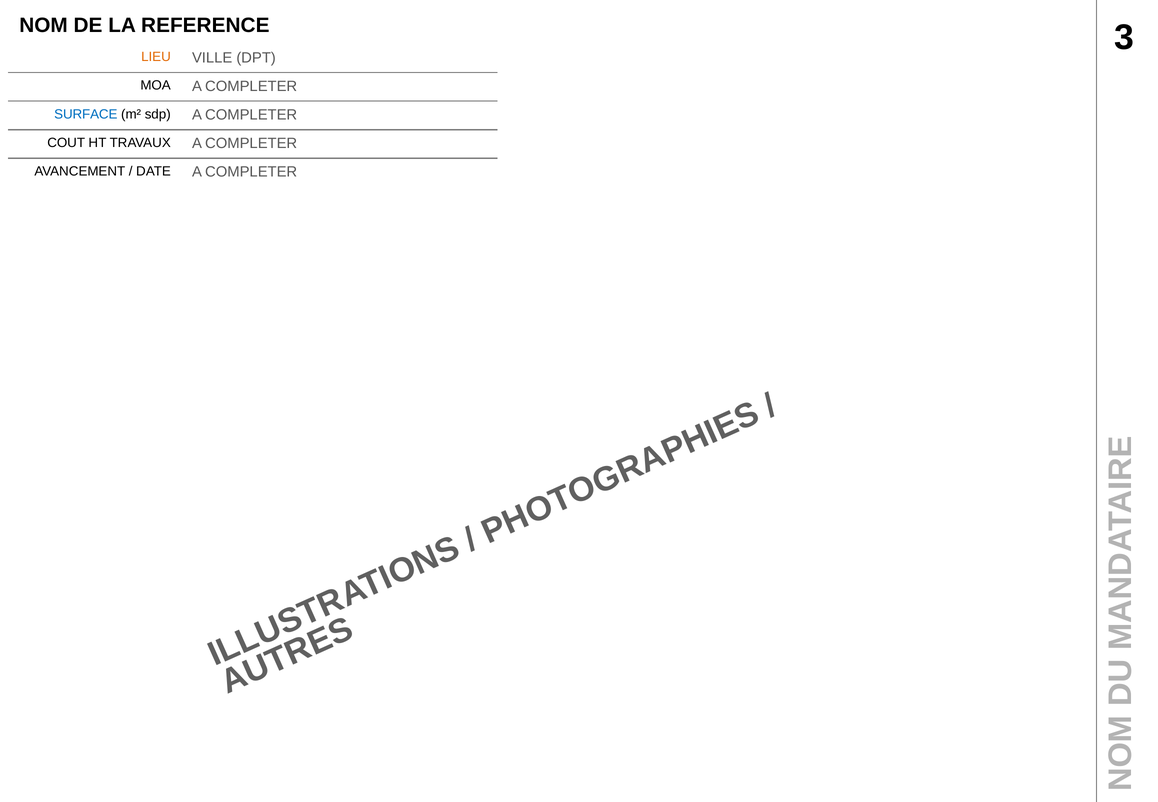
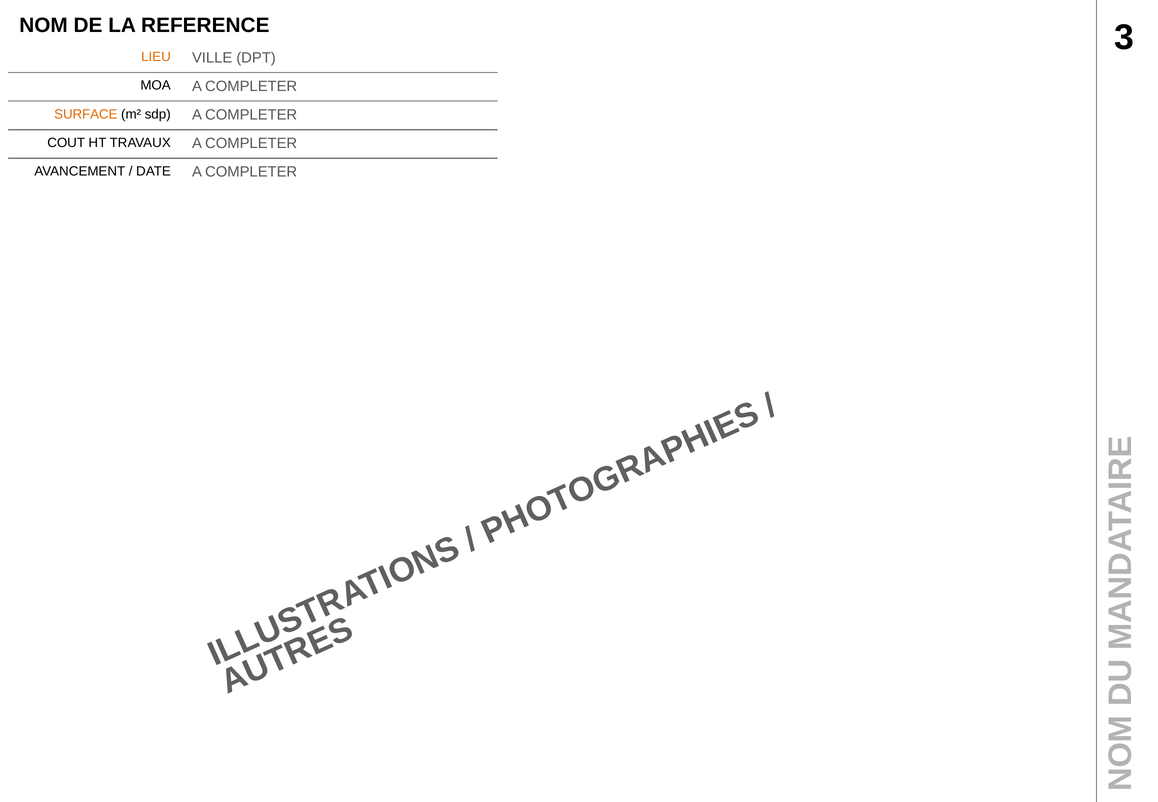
SURFACE colour: blue -> orange (86, 114)
